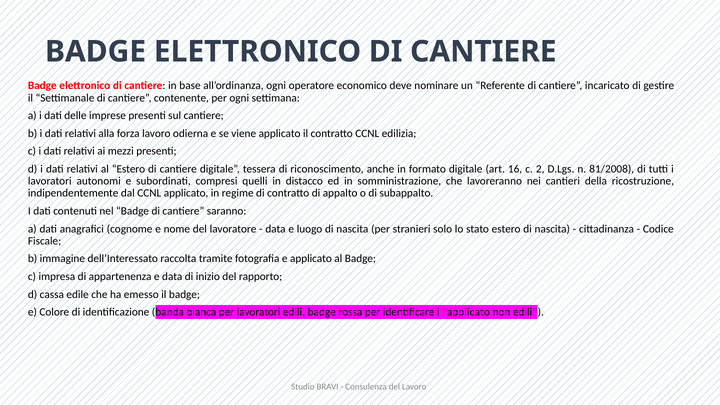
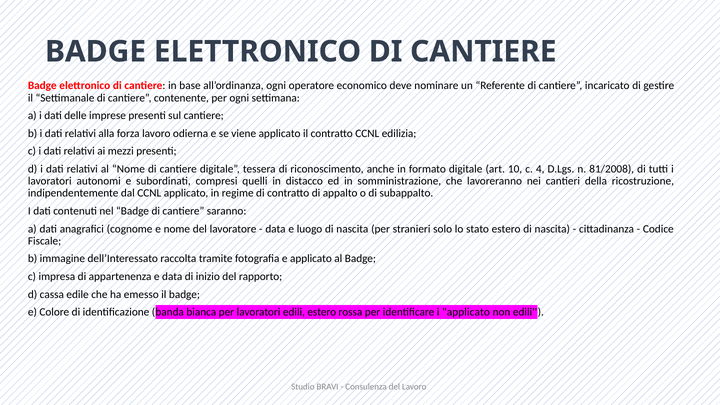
al Estero: Estero -> Nome (128, 169)
16: 16 -> 10 (515, 169)
2: 2 -> 4 (540, 169)
lavoratori edili badge: badge -> estero (322, 312)
